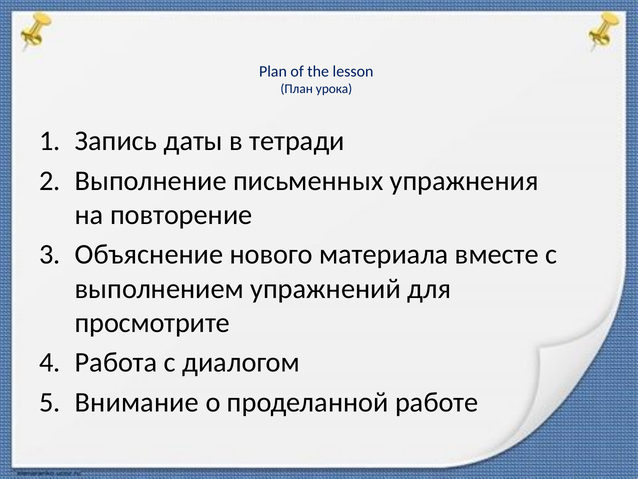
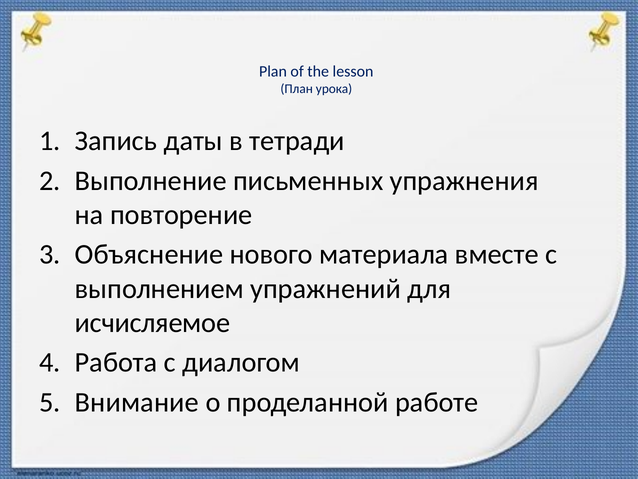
просмотрите: просмотрите -> исчисляемое (153, 322)
